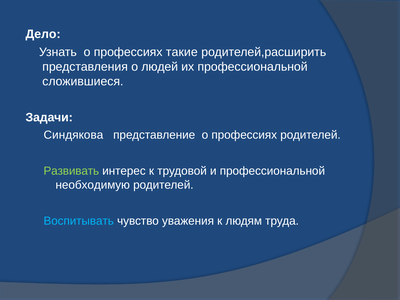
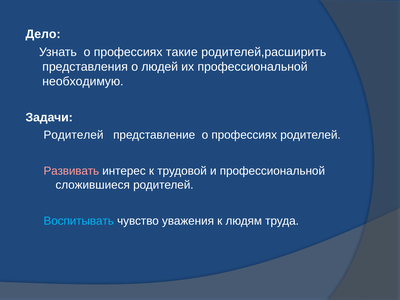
сложившиеся: сложившиеся -> необходимую (83, 81)
Синдякова: Синдякова -> Родителей (73, 135)
Развивать colour: light green -> pink (71, 171)
необходимую: необходимую -> сложившиеся (93, 185)
